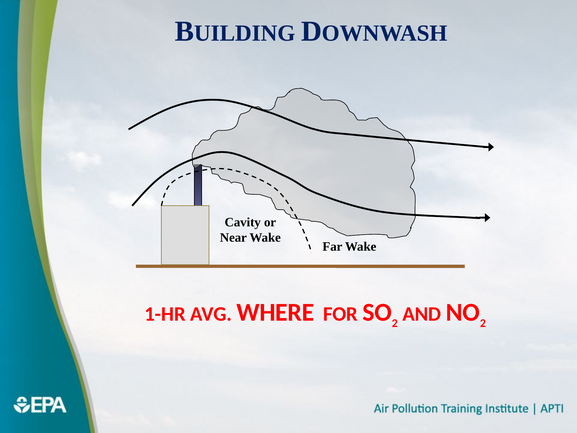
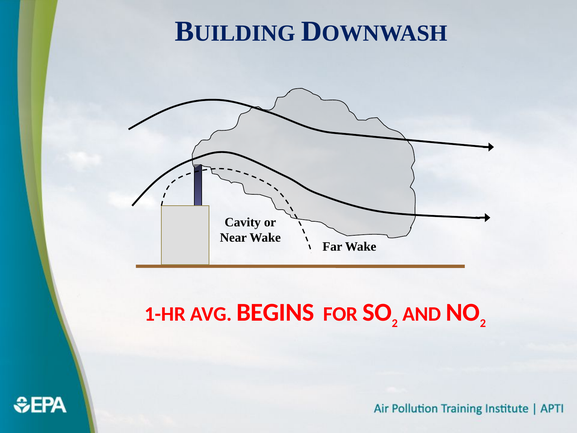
WHERE: WHERE -> BEGINS (275, 312)
